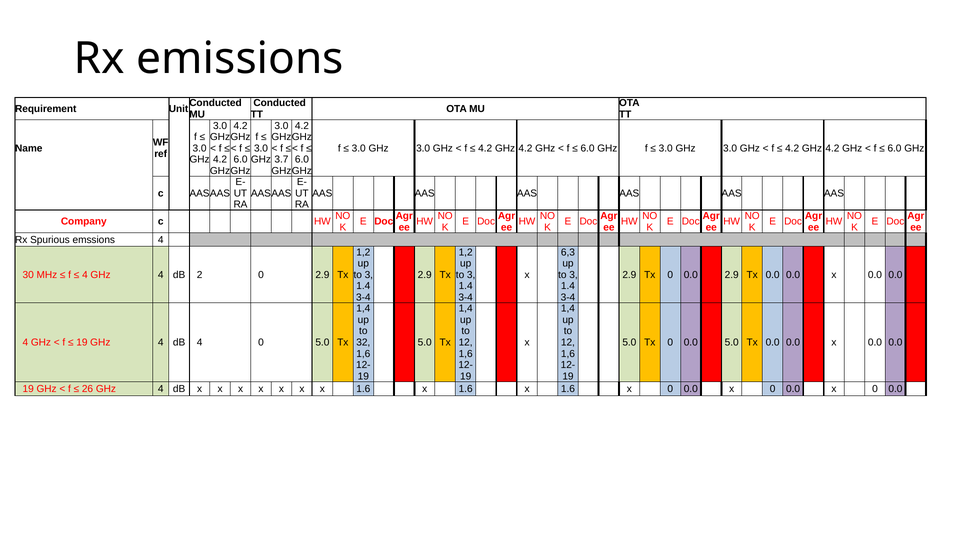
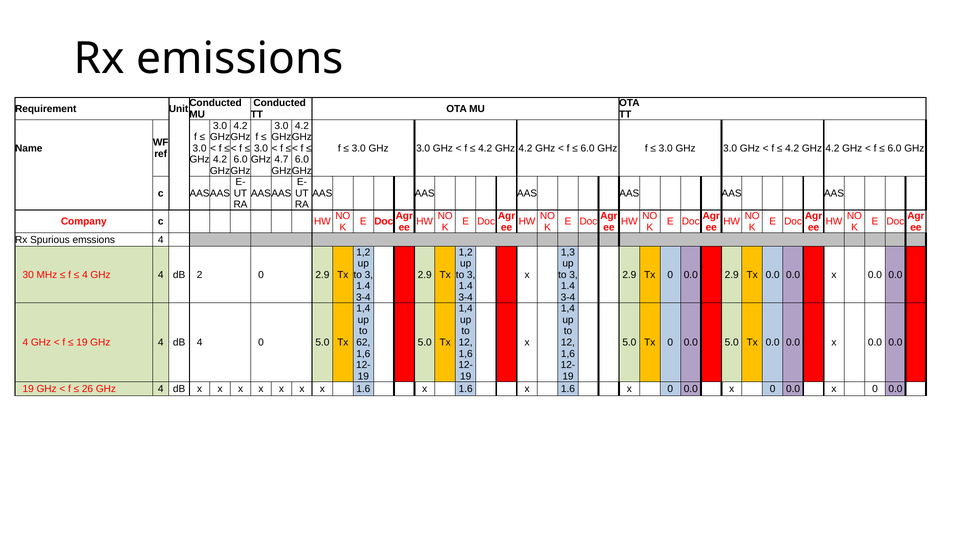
3.7: 3.7 -> 4.7 (281, 159)
6,3: 6,3 -> 1,3 (568, 252)
32: 32 -> 62 (363, 342)
